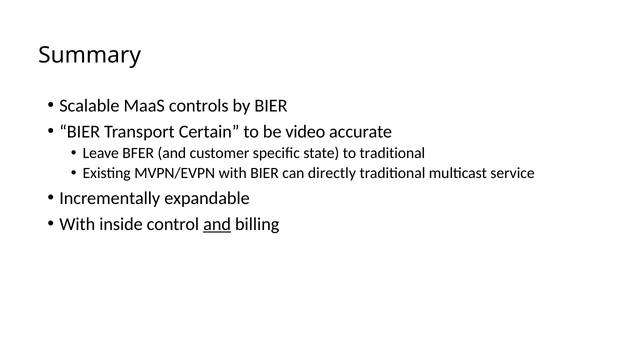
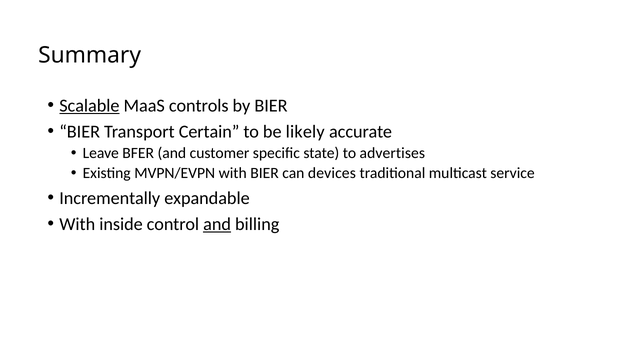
Scalable underline: none -> present (89, 106)
video: video -> likely (305, 132)
to traditional: traditional -> advertises (392, 153)
directly: directly -> devices (332, 173)
